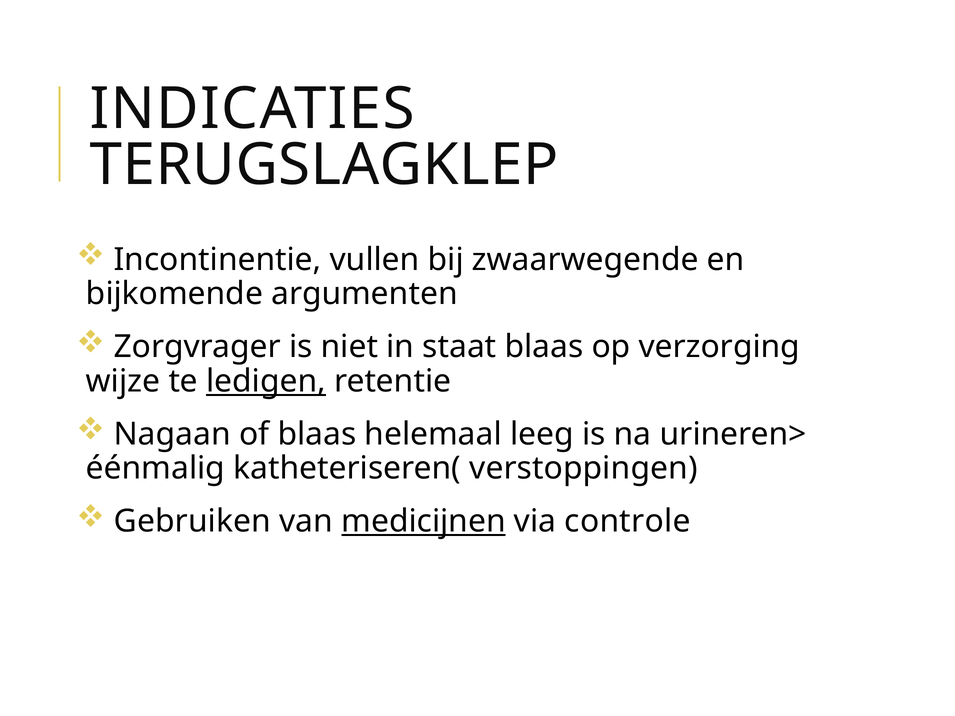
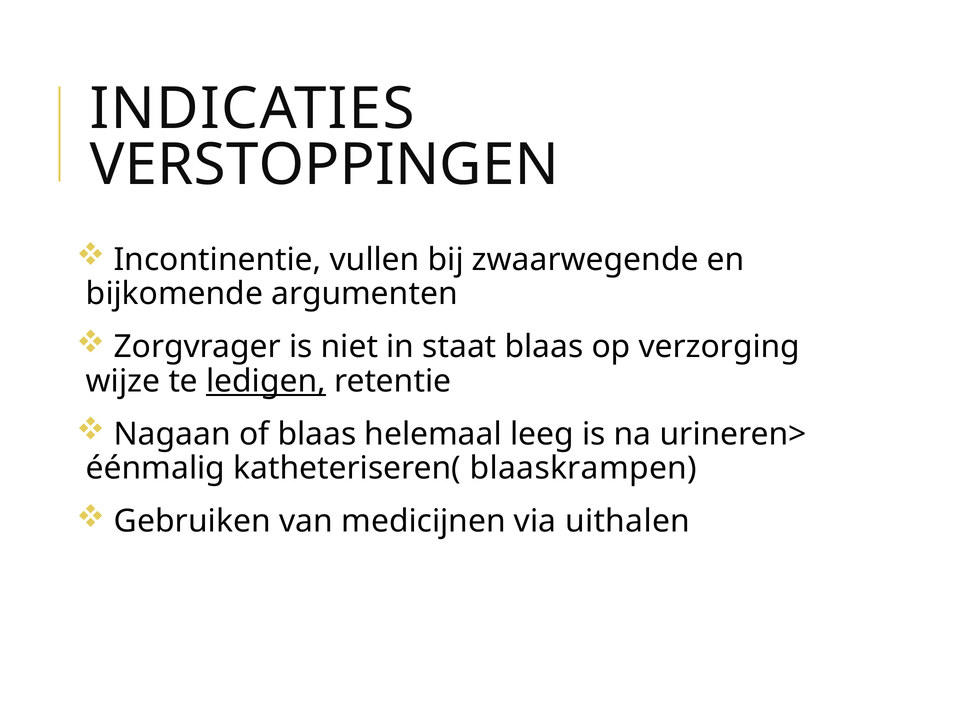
TERUGSLAGKLEP: TERUGSLAGKLEP -> VERSTOPPINGEN (324, 165)
verstoppingen: verstoppingen -> blaaskrampen (583, 469)
medicijnen underline: present -> none (424, 522)
controle: controle -> uithalen (628, 522)
